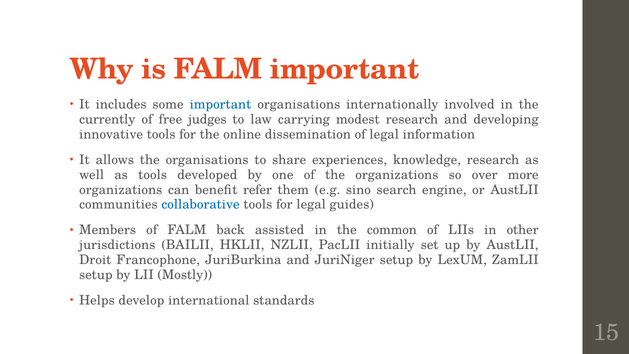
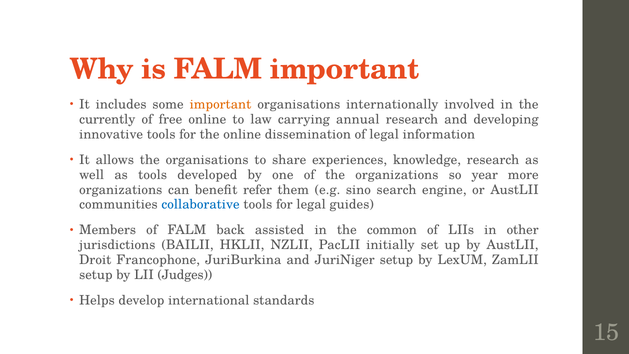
important colour: blue -> orange (220, 104)
free judges: judges -> online (207, 119)
modest: modest -> annual (358, 119)
over: over -> year (485, 175)
Mostly: Mostly -> Judges (185, 275)
